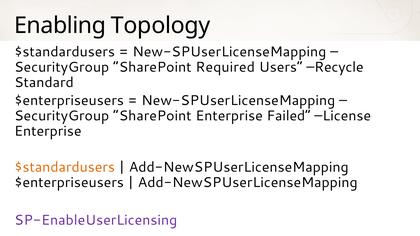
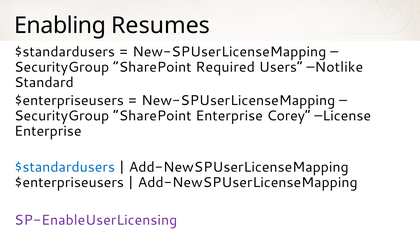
Topology: Topology -> Resumes (161, 25)
Recycle: Recycle -> Notlike (335, 67)
Failed: Failed -> Corey (289, 116)
$standardusers colour: orange -> blue (65, 167)
